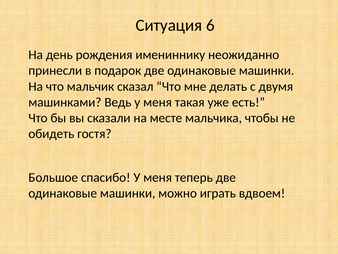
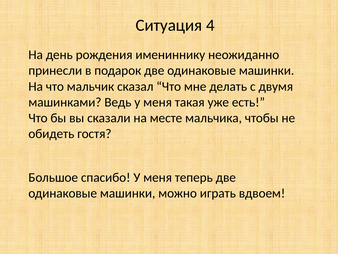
6: 6 -> 4 (210, 25)
